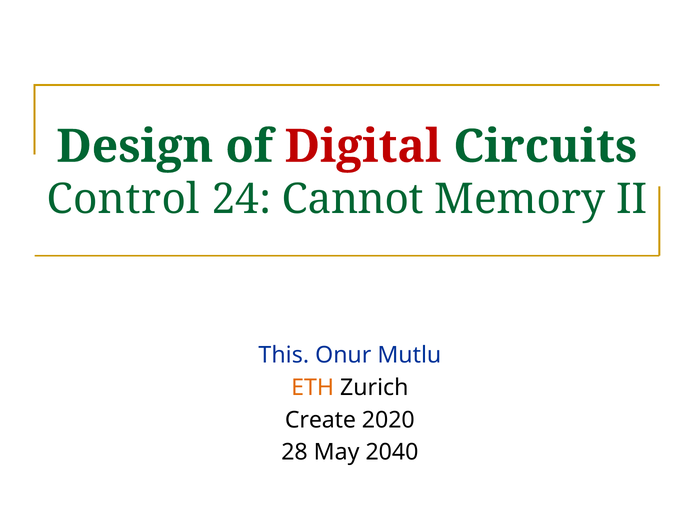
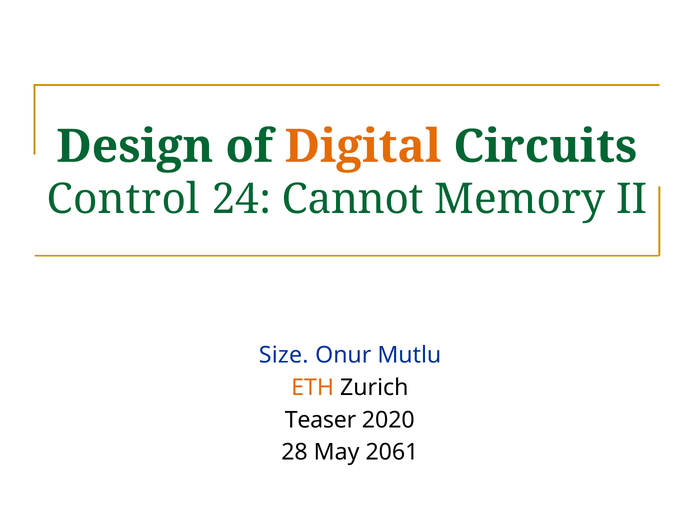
Digital colour: red -> orange (363, 147)
This: This -> Size (284, 356)
Create: Create -> Teaser (320, 420)
2040: 2040 -> 2061 (392, 453)
